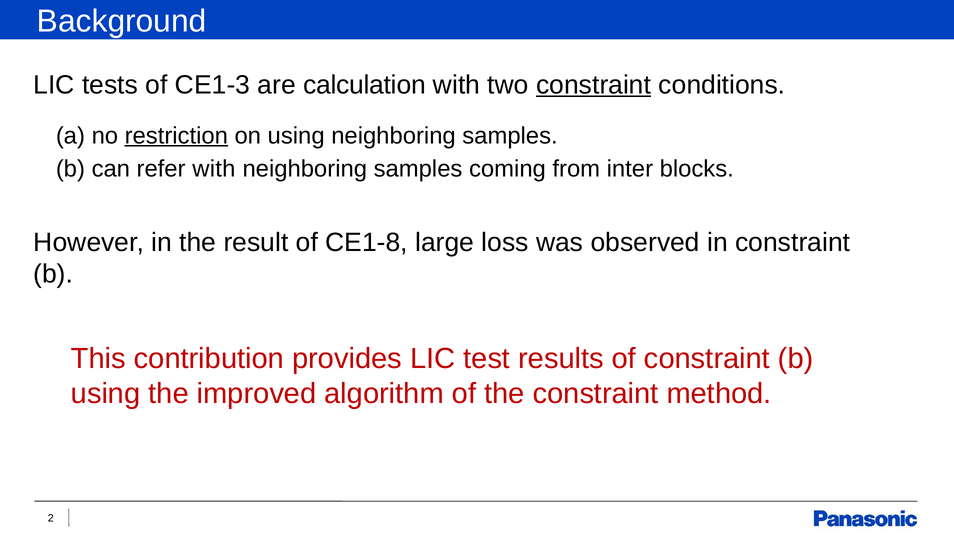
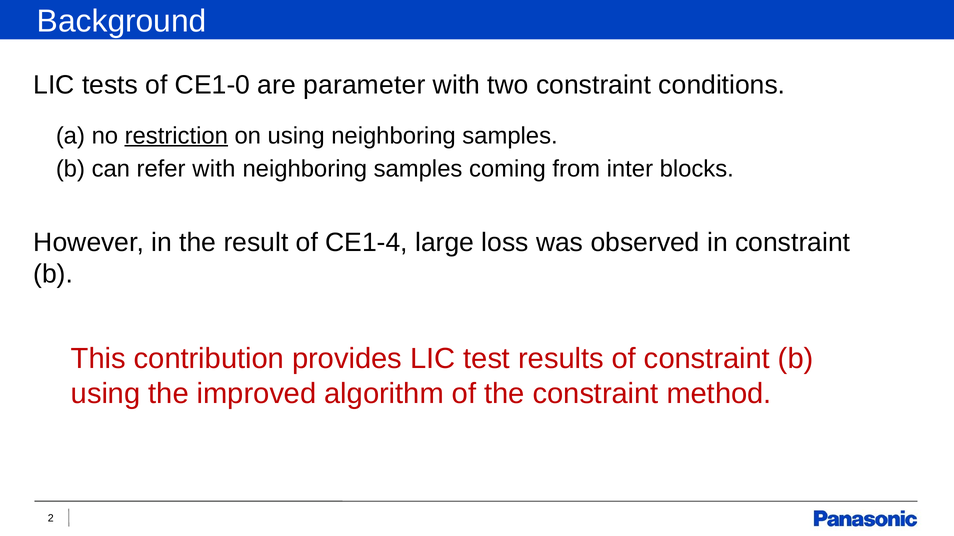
CE1-3: CE1-3 -> CE1-0 (213, 85)
calculation: calculation -> parameter (364, 85)
constraint underline: present -> none (594, 85)
CE1-8: CE1-8 -> CE1-4 (367, 243)
